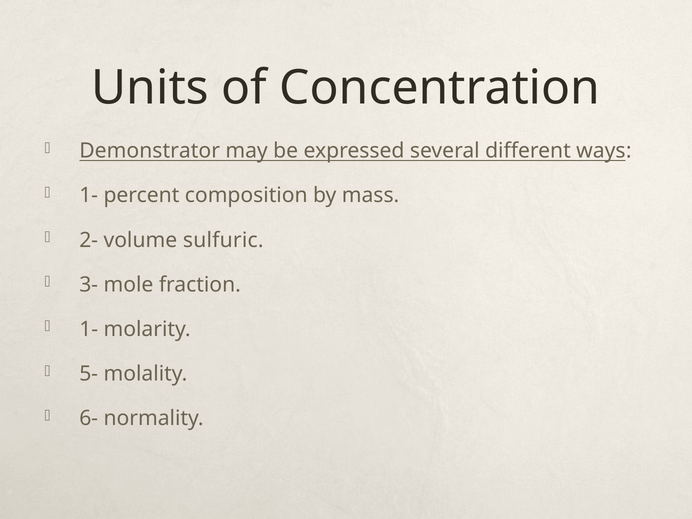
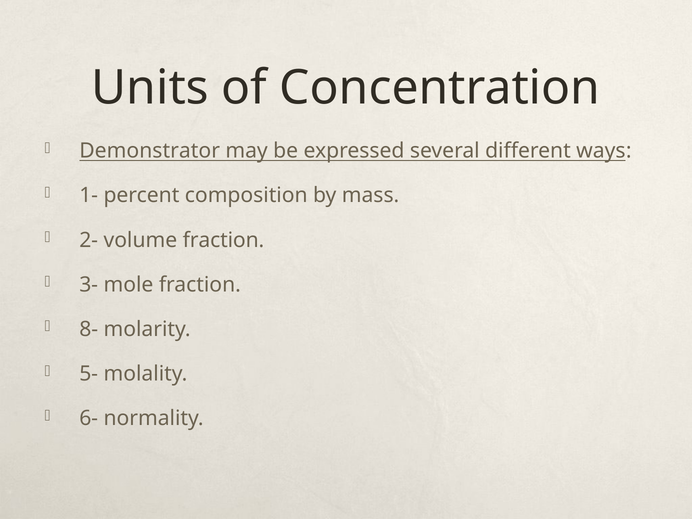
volume sulfuric: sulfuric -> fraction (223, 240)
1-: 1- -> 8- (89, 329)
